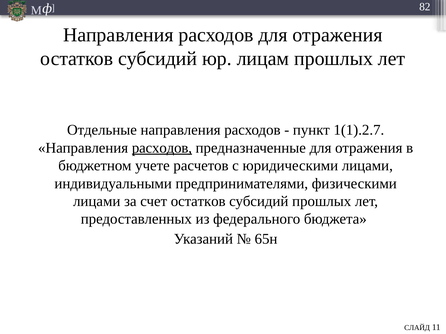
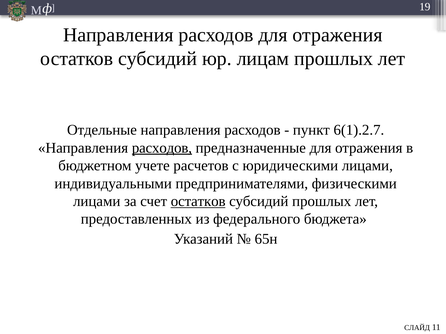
82: 82 -> 19 (425, 7)
1(1).2.7: 1(1).2.7 -> 6(1).2.7 (359, 130)
остатков underline: none -> present (198, 202)
